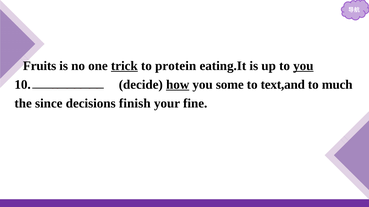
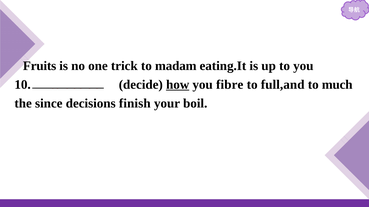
trick underline: present -> none (124, 66)
protein: protein -> madam (176, 66)
you underline: present -> none (303, 66)
some: some -> fibre (230, 85)
text,and: text,and -> full,and (283, 85)
fine: fine -> boil (195, 104)
